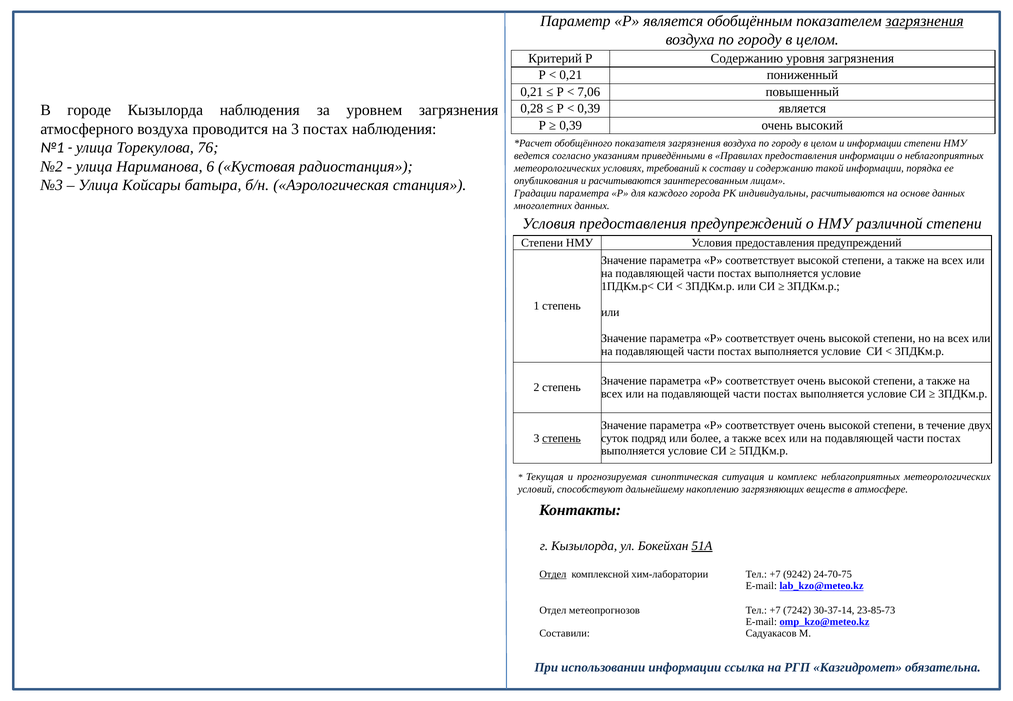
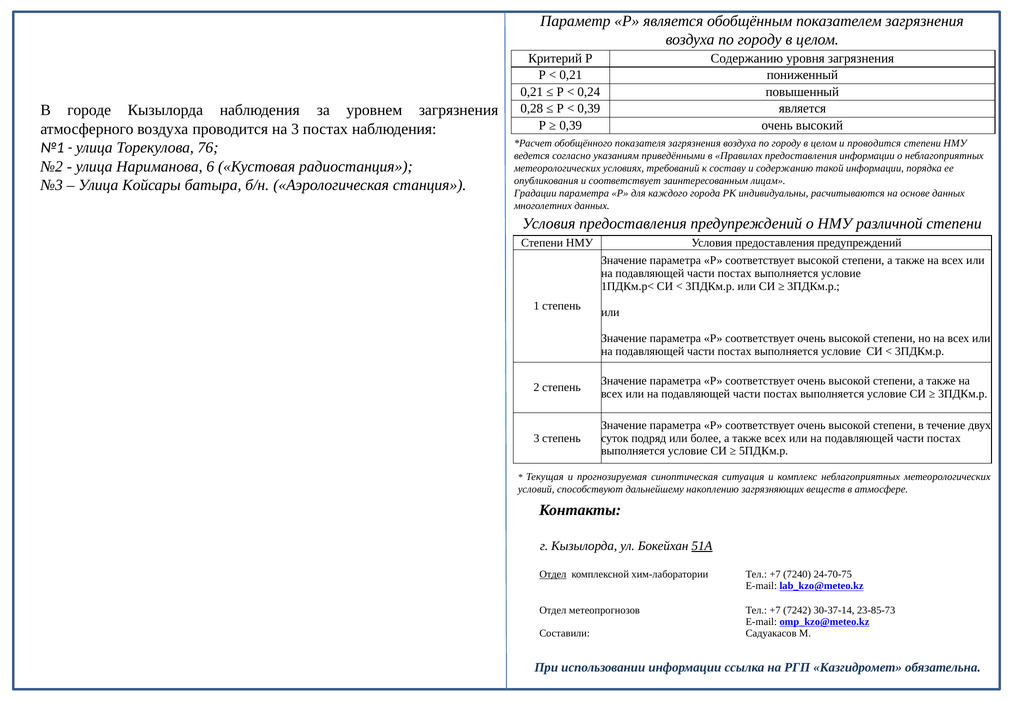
загрязнения underline: present -> none (925, 21)
7,06: 7,06 -> 0,24 (589, 92)
и информации: информации -> проводится (874, 144)
и расчитываются: расчитываются -> соответствует (625, 181)
степень underline: present -> none (562, 438)
9242: 9242 -> 7240 (797, 575)
